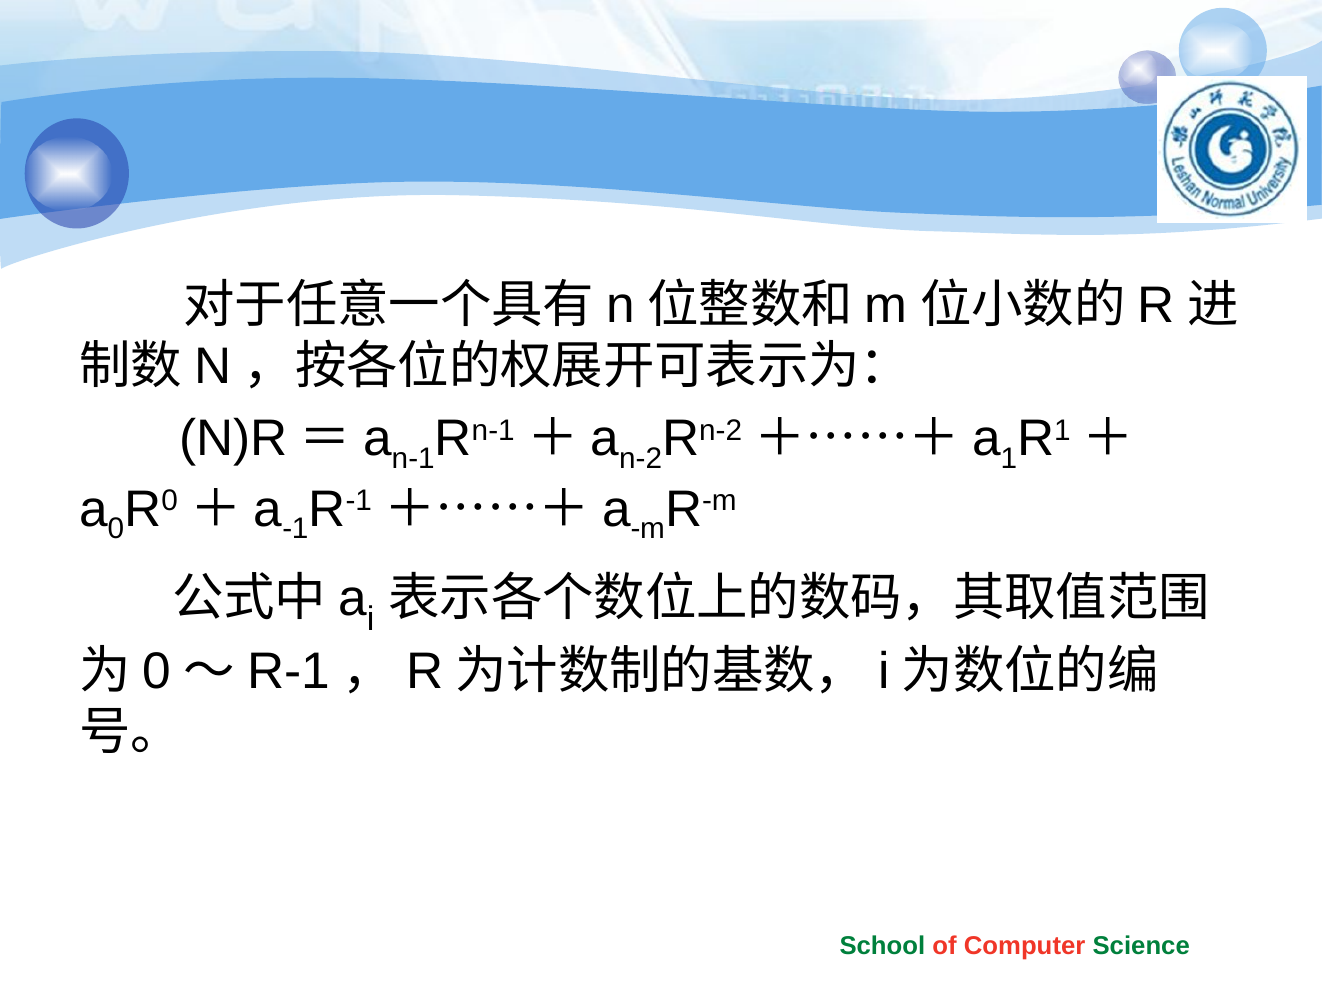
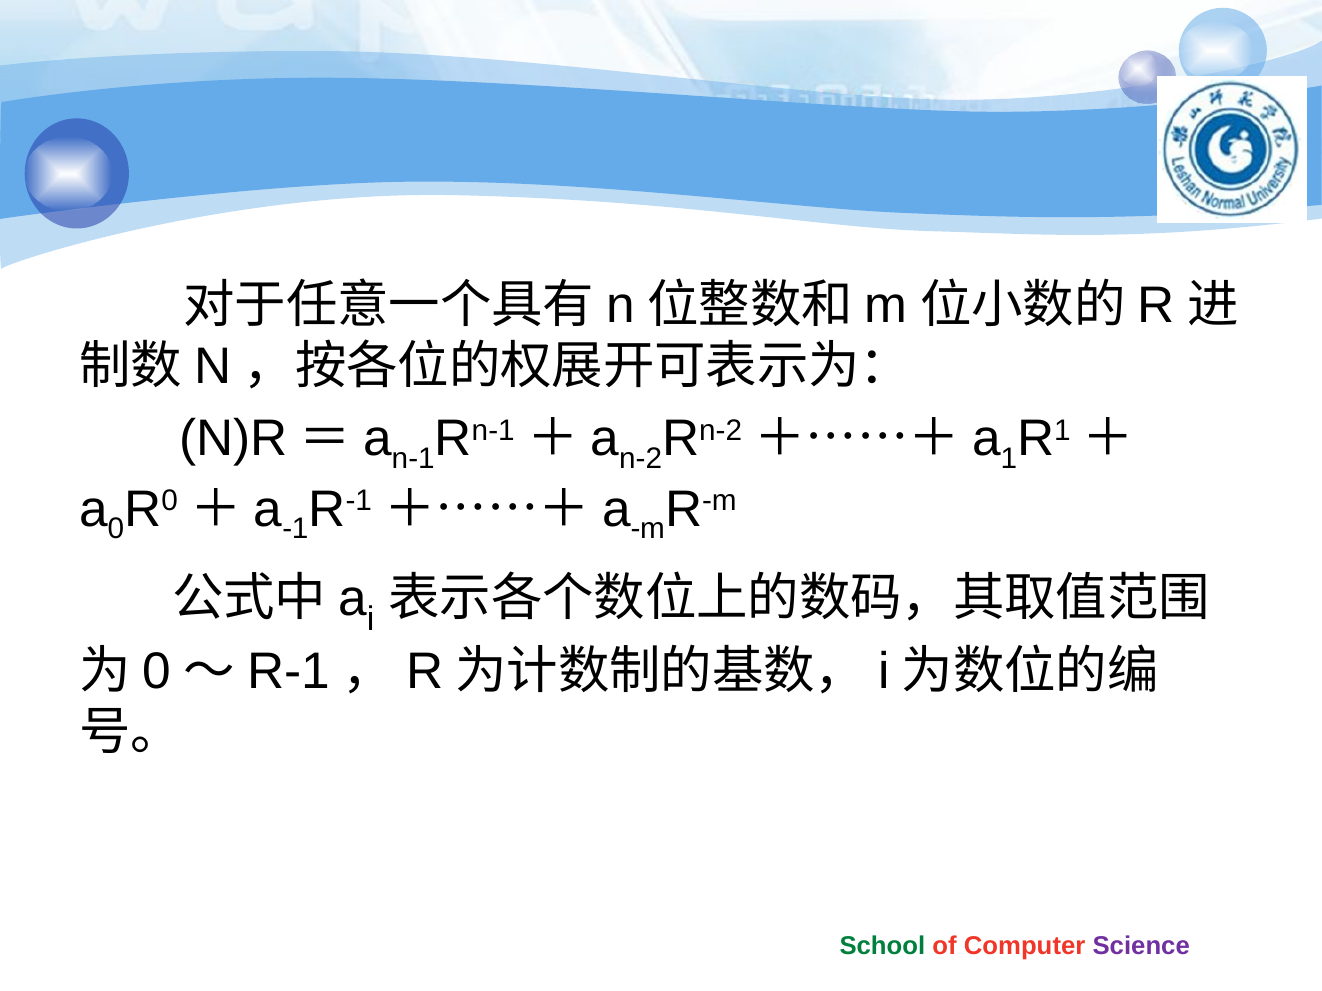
Science colour: green -> purple (1141, 946)
